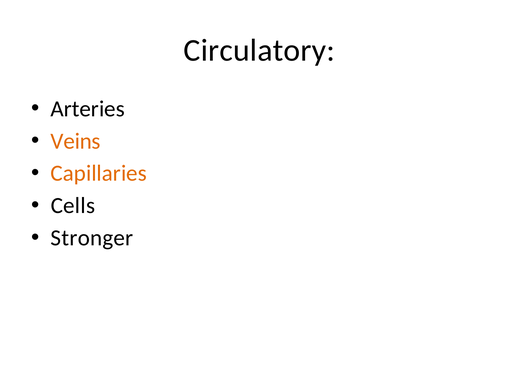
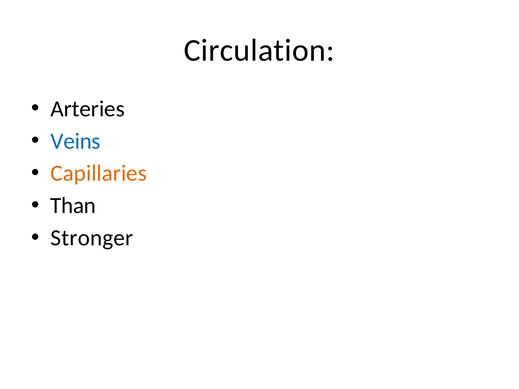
Circulatory: Circulatory -> Circulation (259, 50)
Veins colour: orange -> blue (76, 141)
Cells: Cells -> Than (73, 206)
